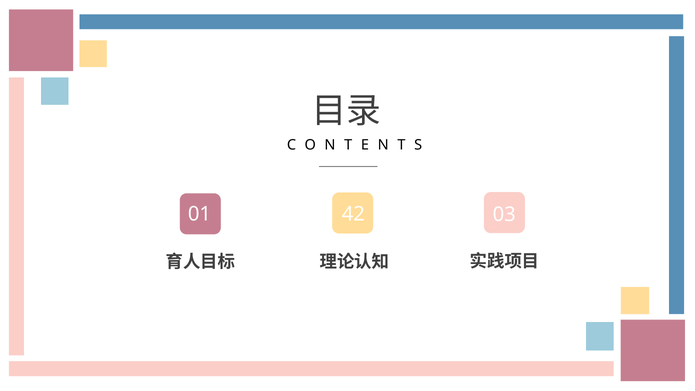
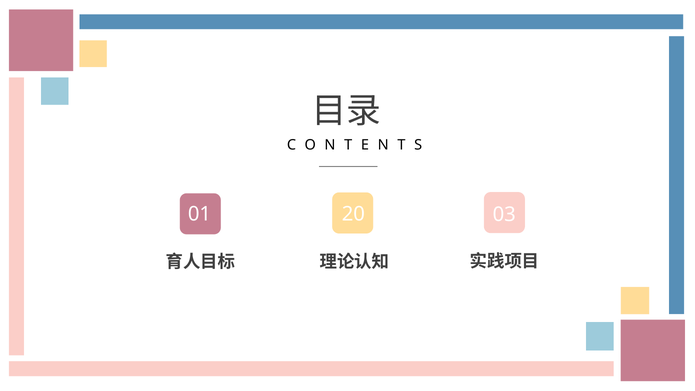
42: 42 -> 20 (353, 214)
